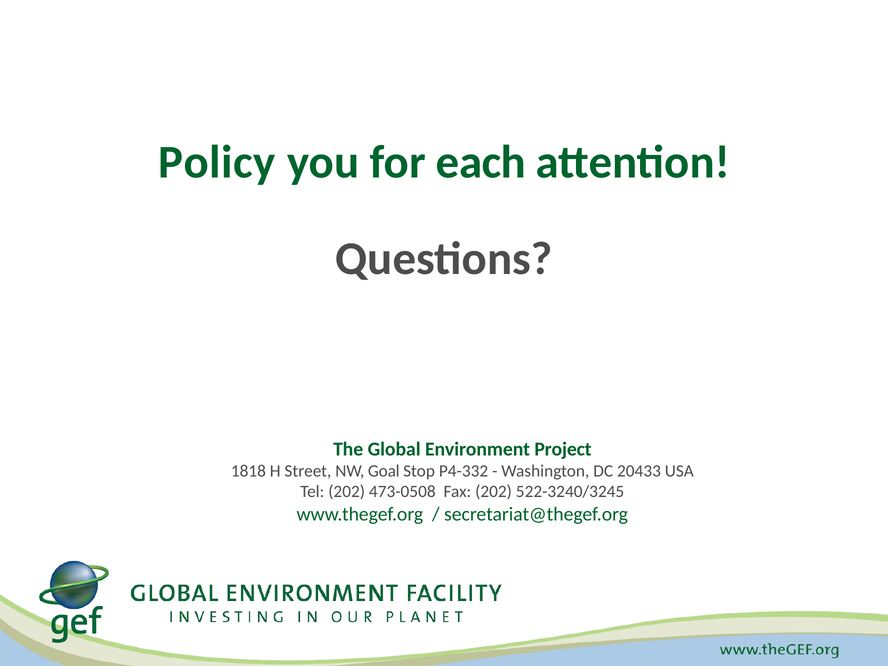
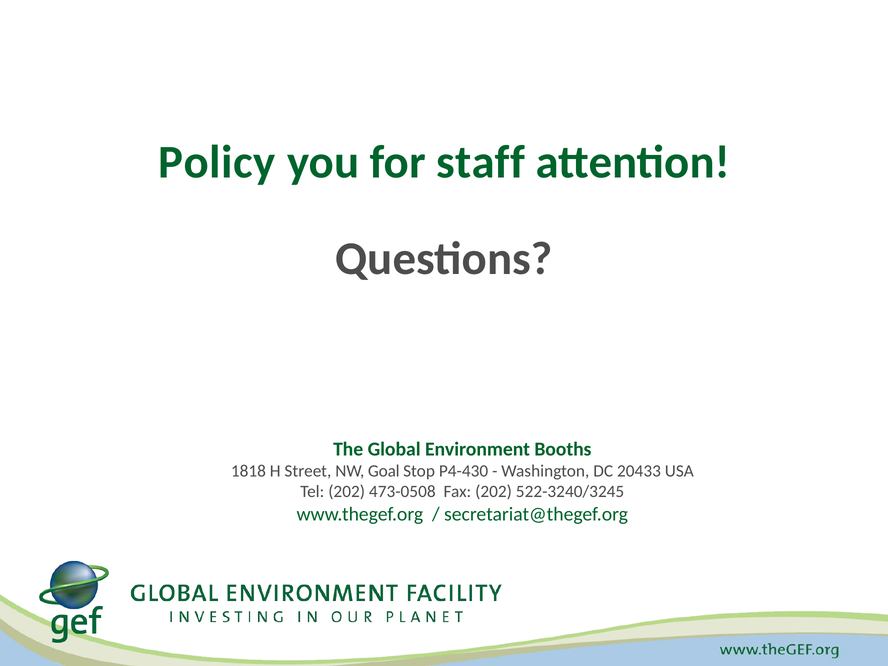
each: each -> staff (481, 162)
Project: Project -> Booths (563, 449)
P4-332: P4-332 -> P4-430 (464, 471)
